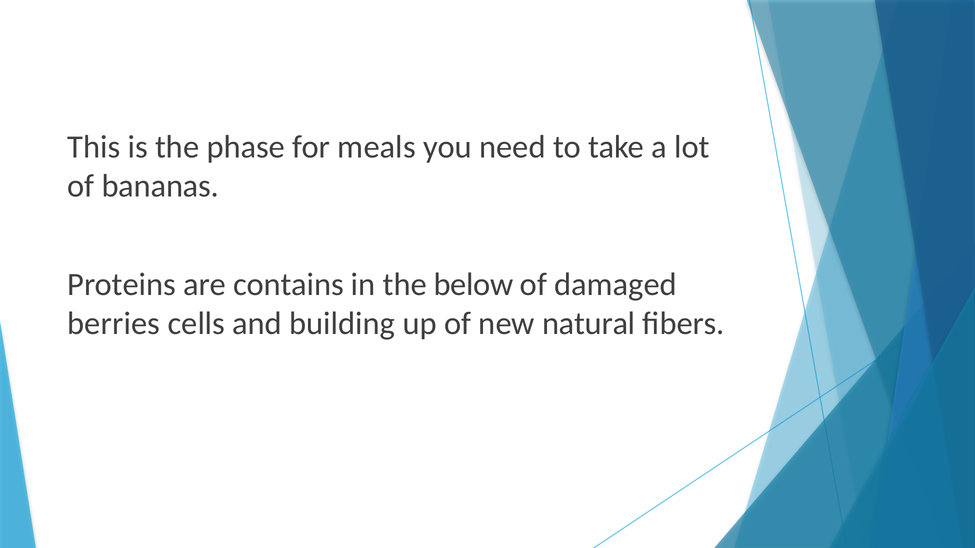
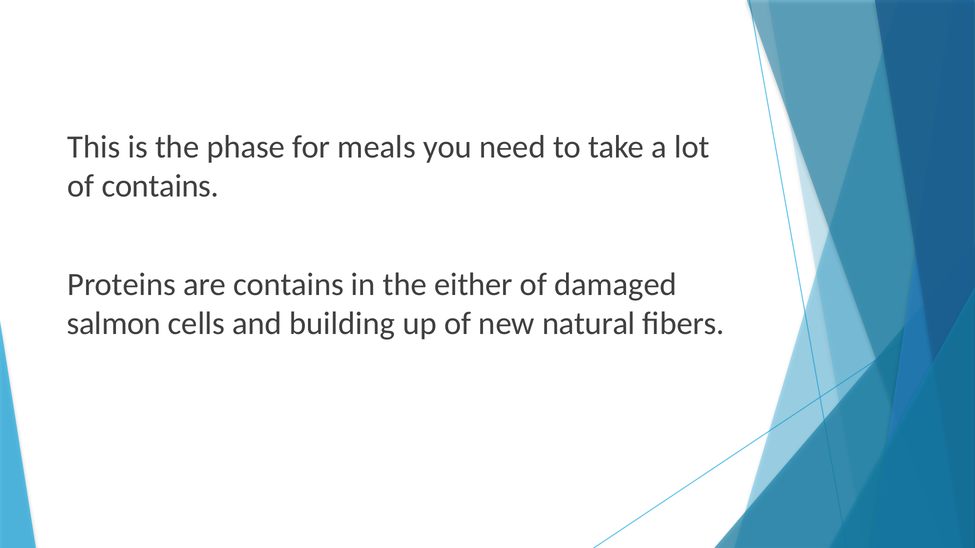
of bananas: bananas -> contains (160, 186)
below: below -> either (473, 285)
berries: berries -> salmon (114, 324)
